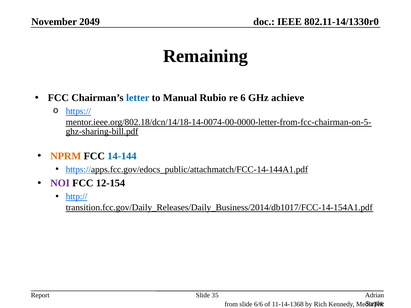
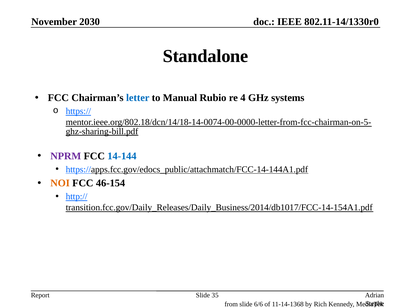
2049: 2049 -> 2030 (90, 22)
Remaining: Remaining -> Standalone (206, 56)
6: 6 -> 4 (243, 98)
achieve: achieve -> systems (288, 98)
NPRM colour: orange -> purple (66, 156)
NOI colour: purple -> orange (60, 183)
12-154: 12-154 -> 46-154 (111, 183)
